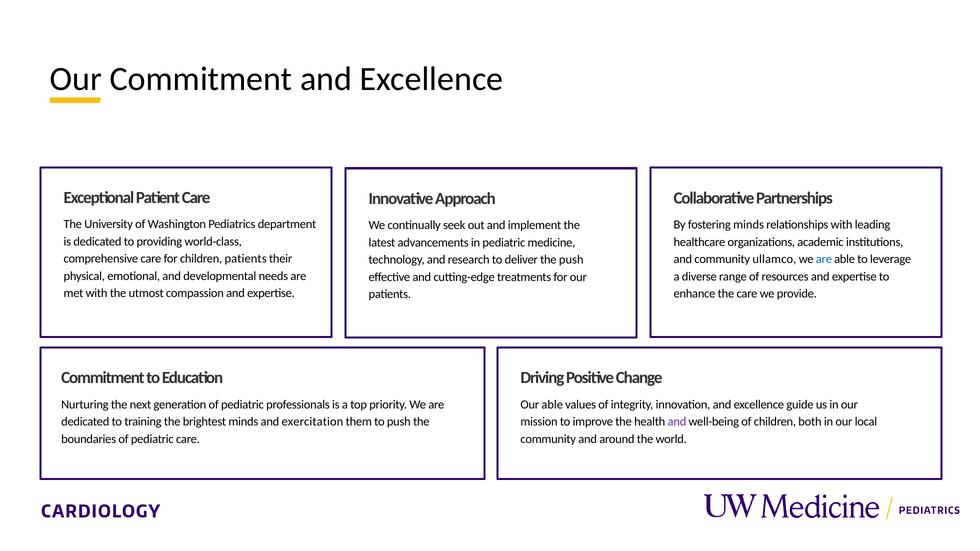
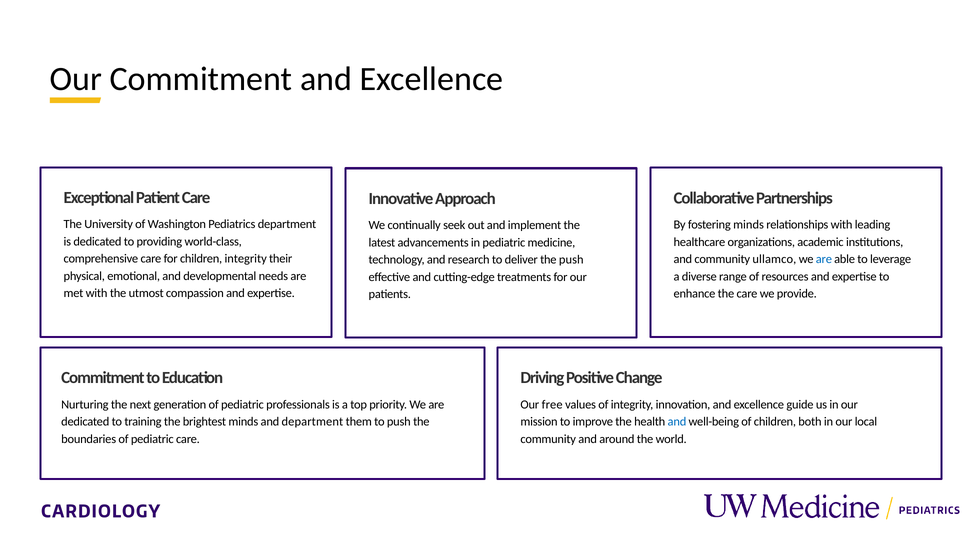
children patients: patients -> integrity (246, 259)
Our able: able -> free (552, 405)
and exercitation: exercitation -> department (312, 422)
and colour: purple -> blue (677, 422)
